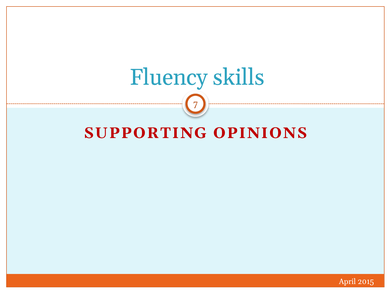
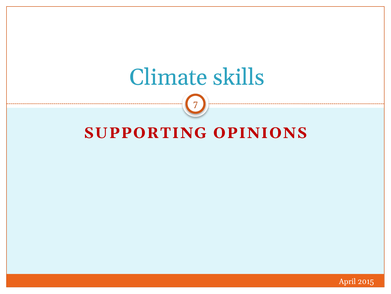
Fluency: Fluency -> Climate (169, 77)
